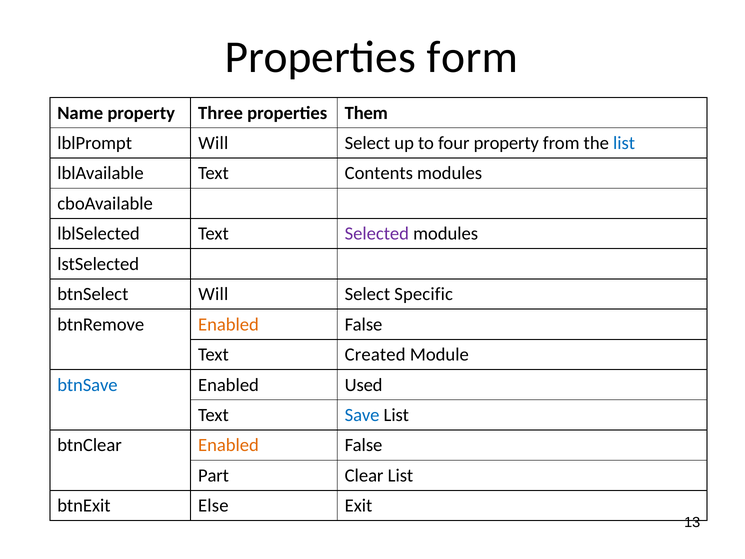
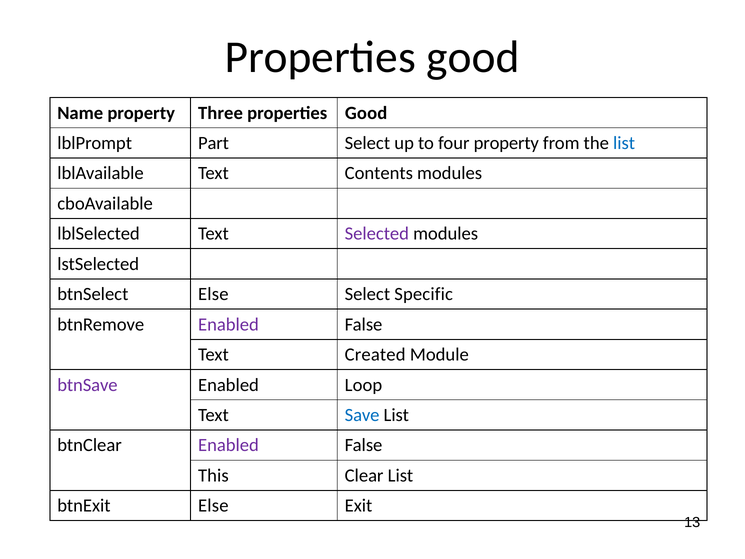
form: form -> good (473, 57)
Them: Them -> Good (366, 113)
lblPrompt Will: Will -> Part (213, 143)
btnSelect Will: Will -> Else (213, 294)
Enabled colour: orange -> purple (228, 324)
btnSave colour: blue -> purple (87, 385)
Used: Used -> Loop (363, 385)
Enabled colour: orange -> purple (228, 445)
Part: Part -> This (213, 475)
